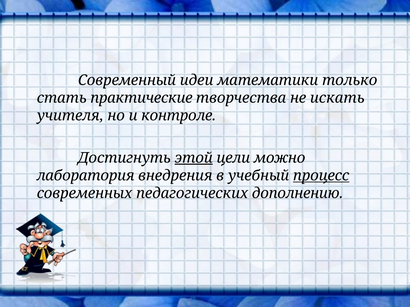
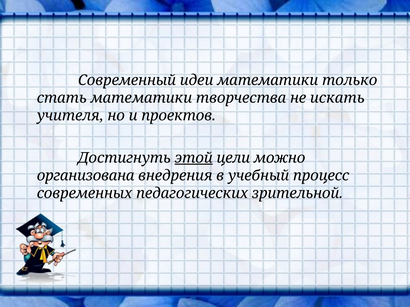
стать практические: практические -> математики (141, 98)
контроле: контроле -> проектов (179, 116)
лаборатория: лаборатория -> организована (86, 176)
процесс underline: present -> none (321, 176)
дополнению: дополнению -> зрительной (298, 194)
